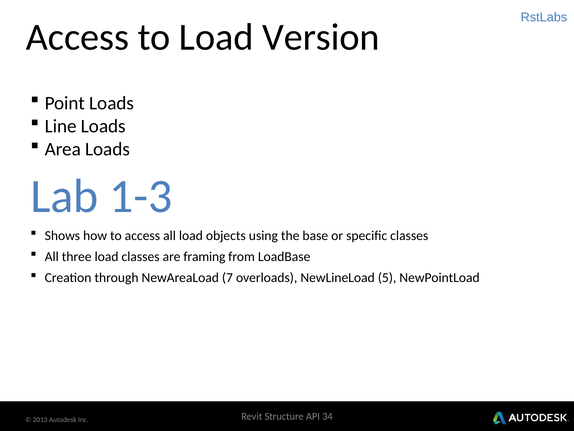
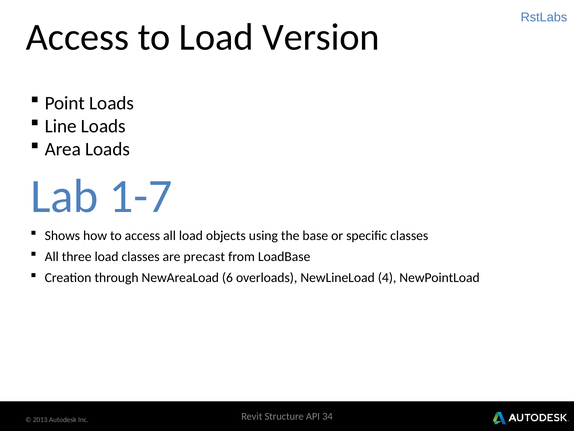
1-3: 1-3 -> 1-7 (141, 196)
framing: framing -> precast (204, 256)
7: 7 -> 6 (227, 277)
5: 5 -> 4 (387, 277)
